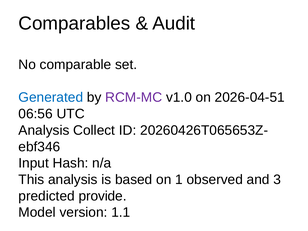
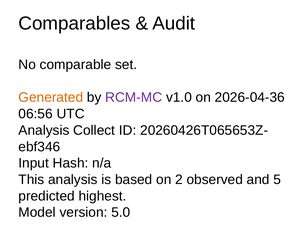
Generated colour: blue -> orange (51, 97)
2026-04-51: 2026-04-51 -> 2026-04-36 (250, 97)
1: 1 -> 2 (179, 180)
3: 3 -> 5 (277, 180)
provide: provide -> highest (102, 196)
1.1: 1.1 -> 5.0 (121, 212)
